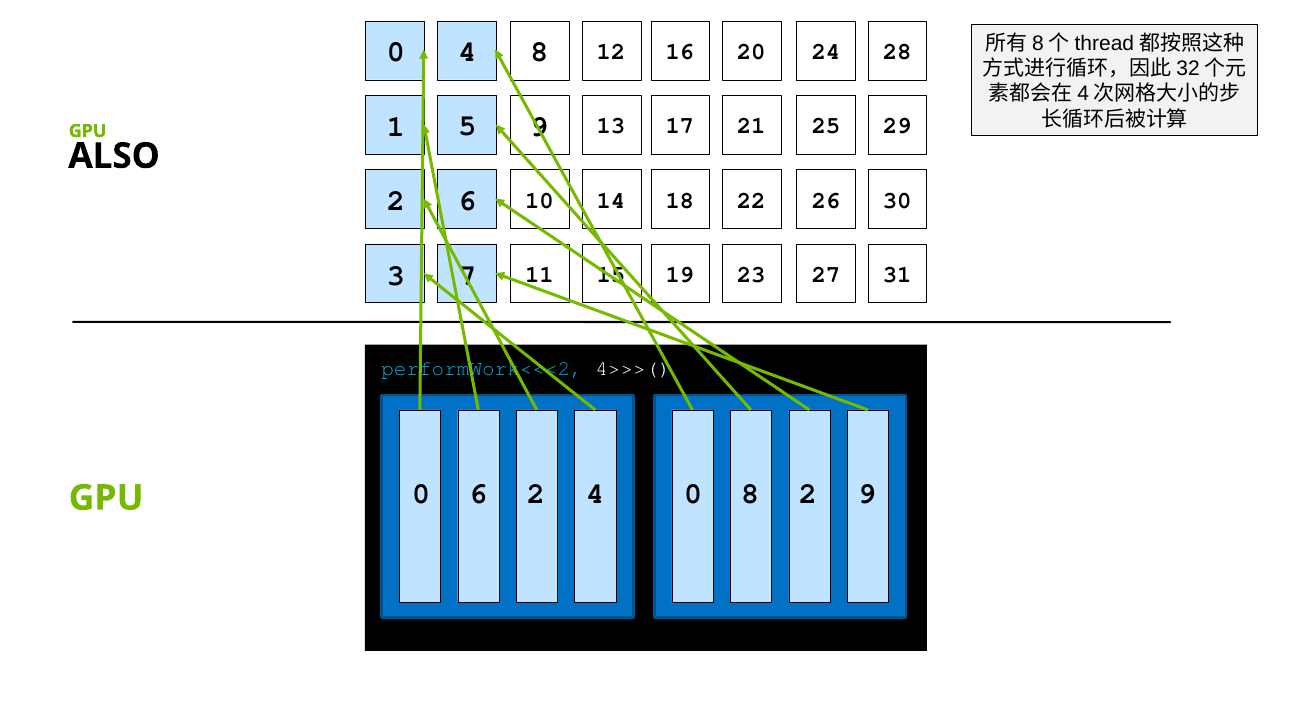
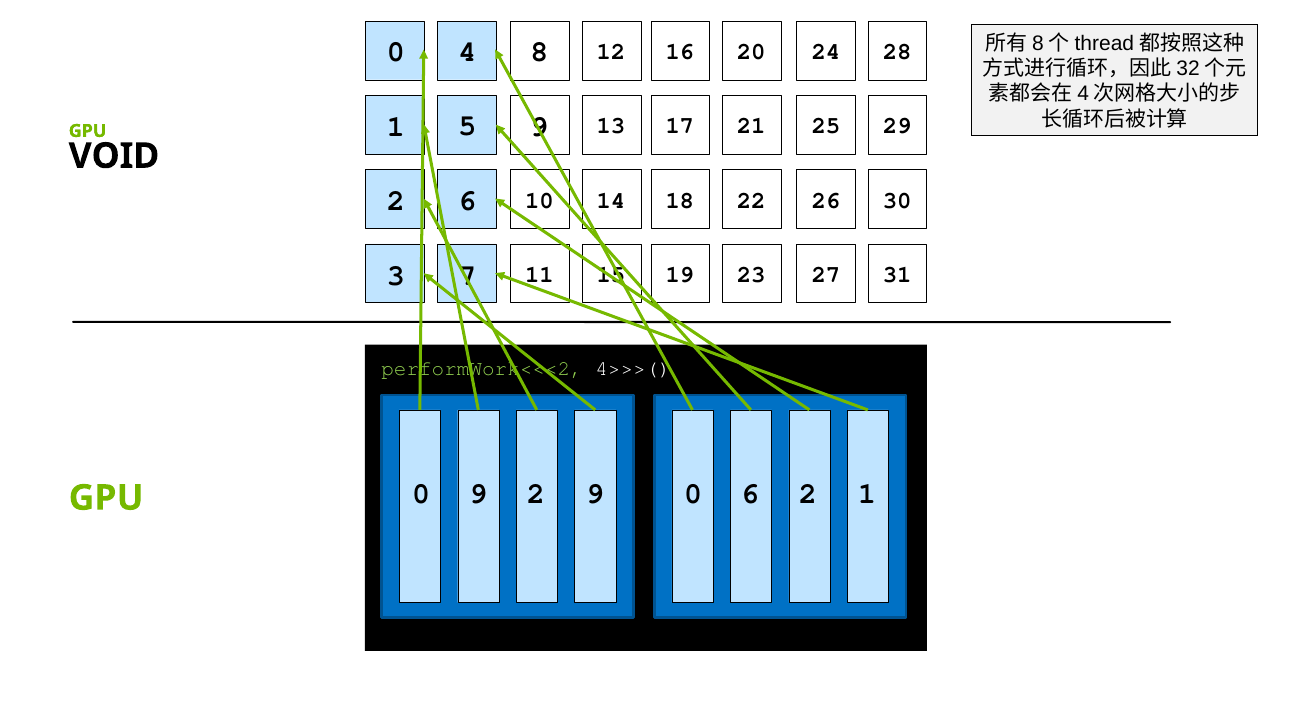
ALSO: ALSO -> VOID (114, 156)
performWork<<<2 colour: light blue -> light green (482, 369)
0 6: 6 -> 9 (478, 493)
2 4: 4 -> 9 (595, 493)
0 8: 8 -> 6 (750, 493)
2 9: 9 -> 1 (867, 493)
